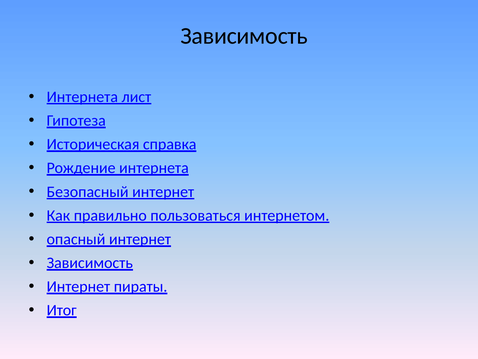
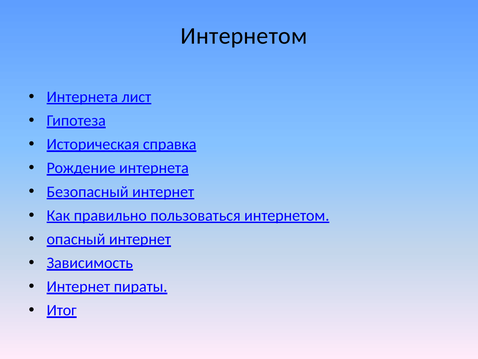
Зависимость: Зависимость -> Интернетом (244, 36)
